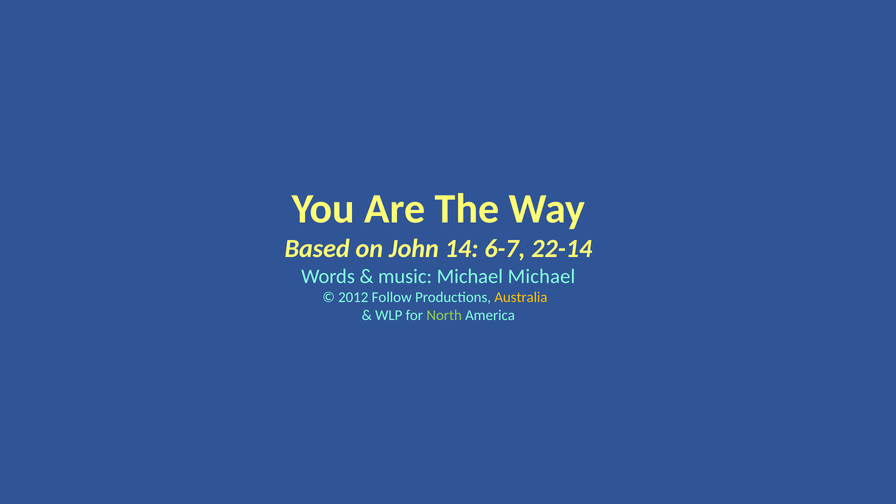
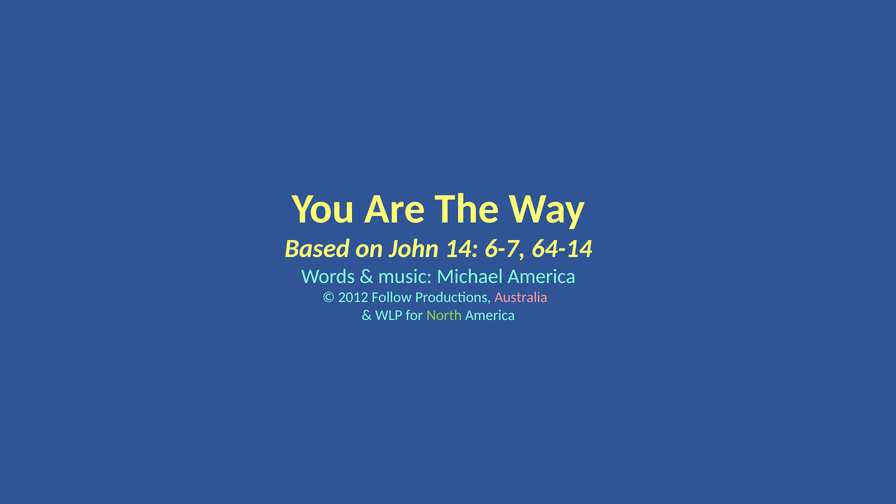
22-14: 22-14 -> 64-14 (562, 249)
Michael Michael: Michael -> America (542, 276)
Australia colour: yellow -> pink (521, 297)
